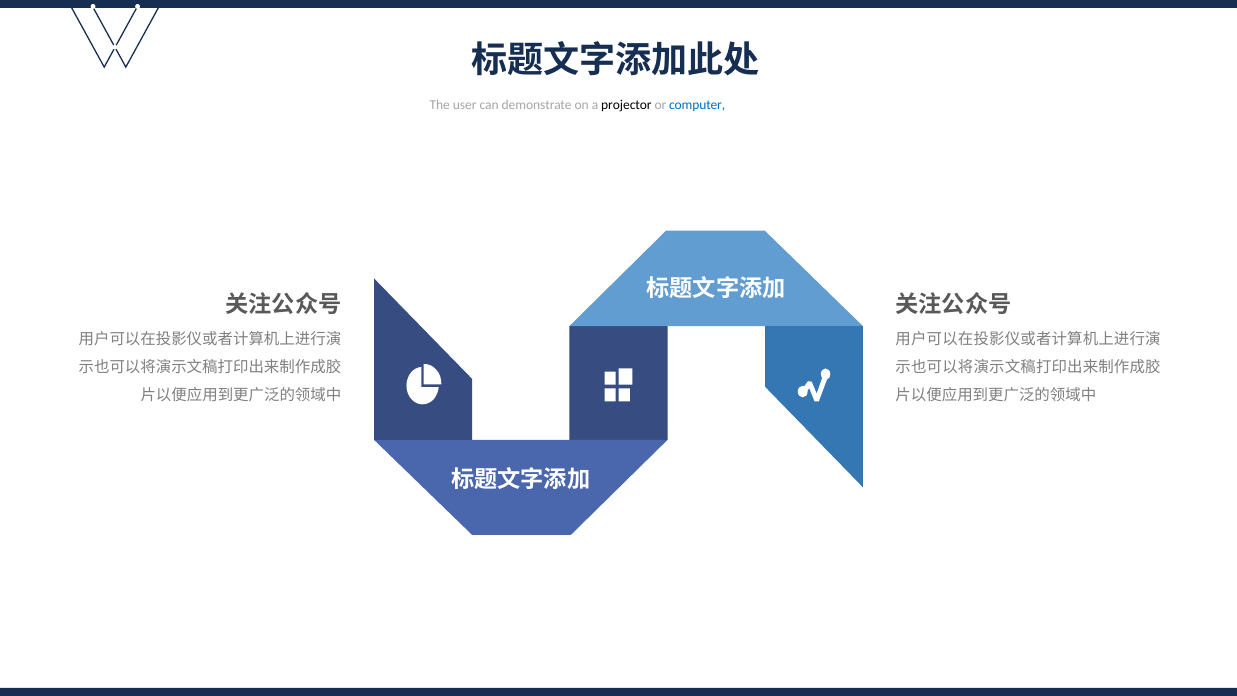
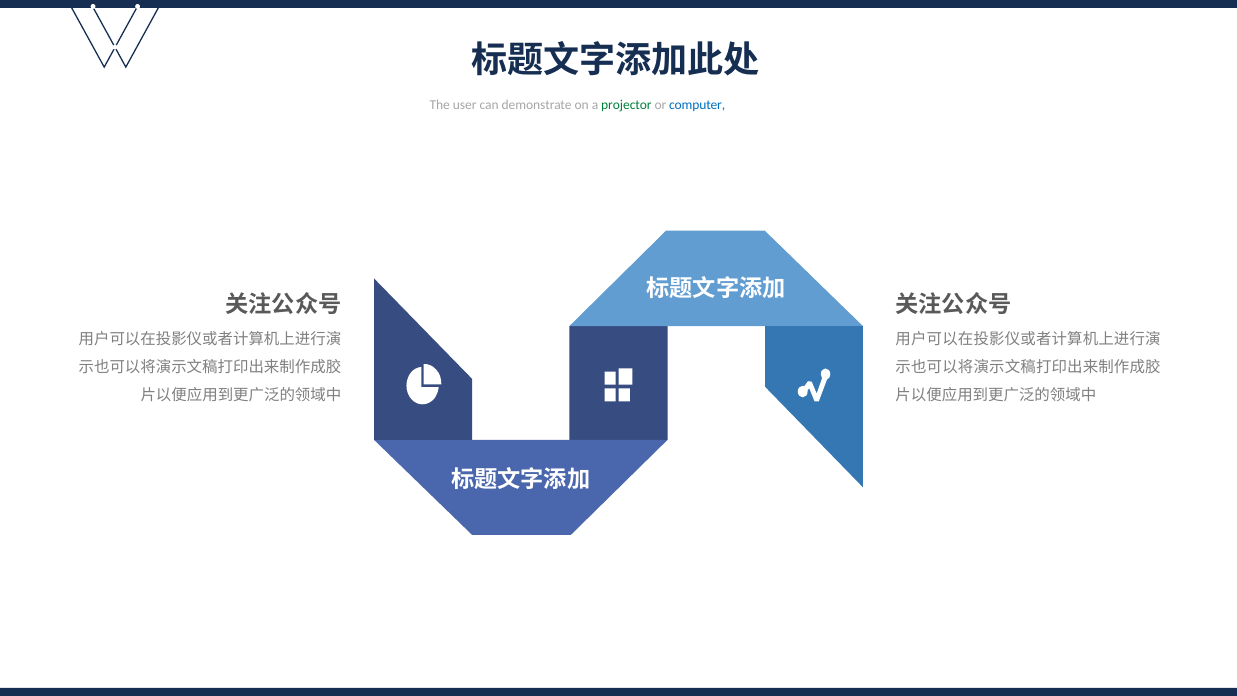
projector colour: black -> green (626, 105)
